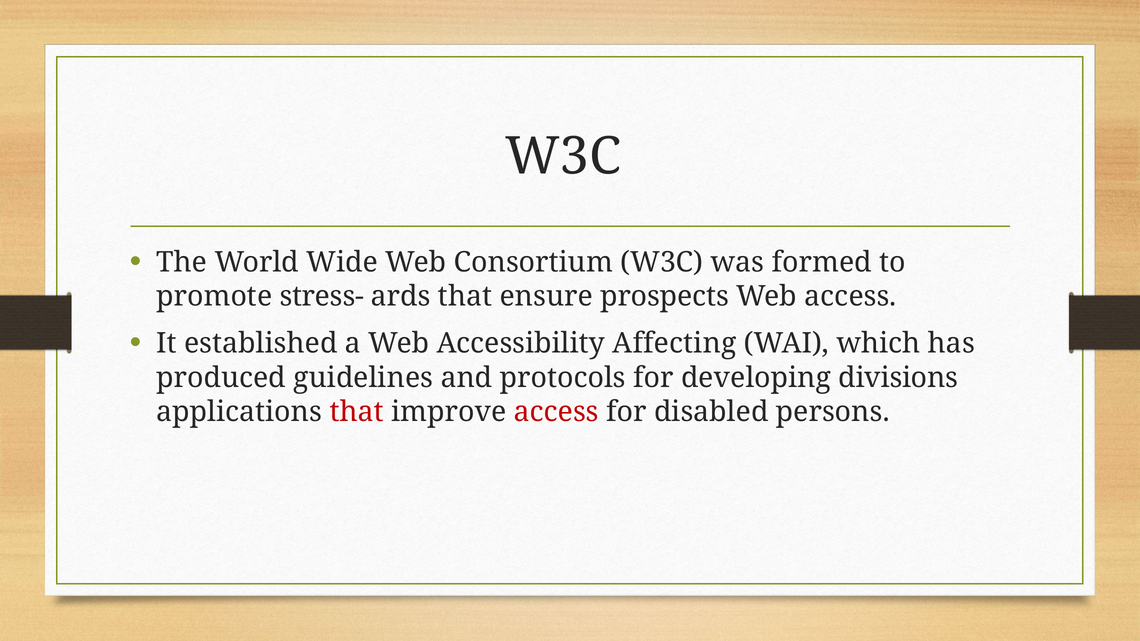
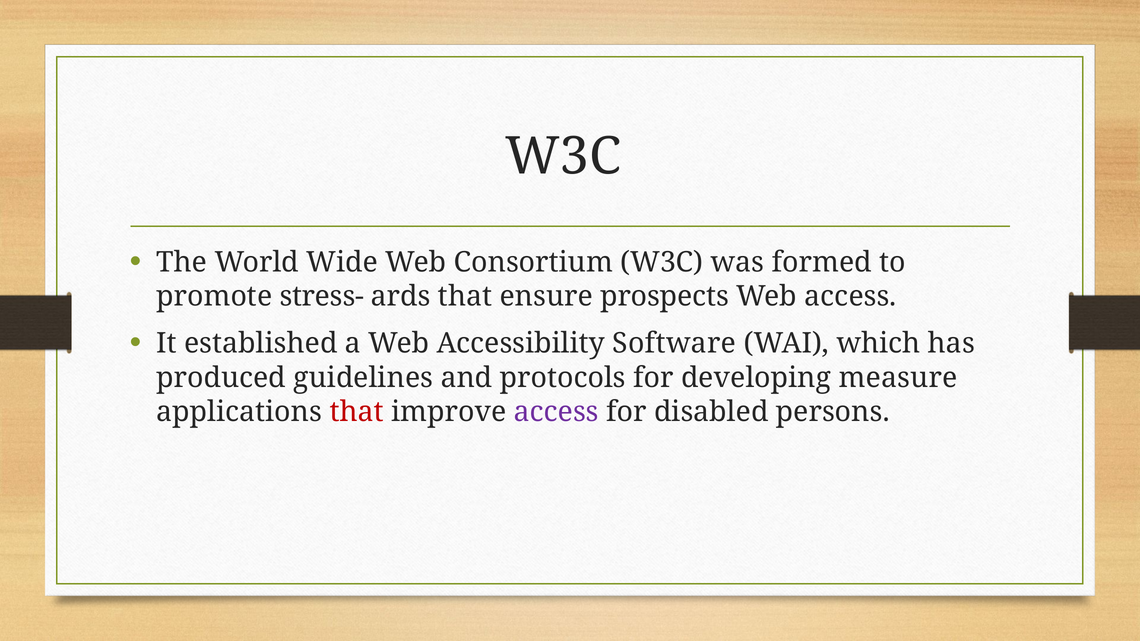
Affecting: Affecting -> Software (674, 344)
divisions: divisions -> measure (898, 378)
access colour: red -> purple (556, 412)
